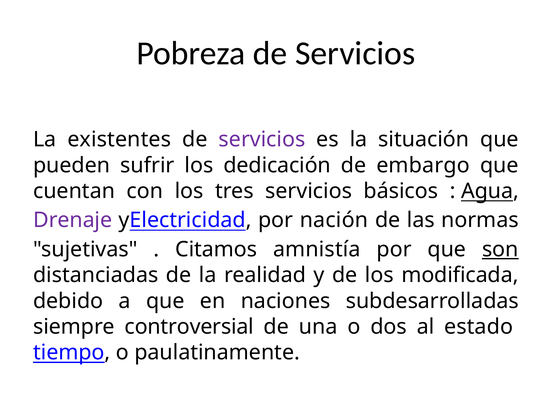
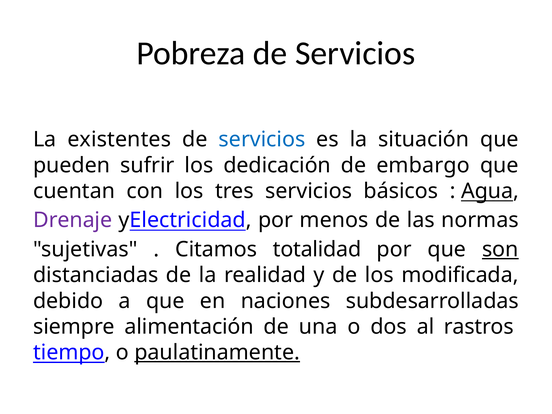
servicios colour: purple -> blue (262, 140)
nación: nación -> menos (334, 220)
amnistía: amnistía -> totalidad (317, 249)
controversial: controversial -> alimentación (189, 327)
estado: estado -> rastros (479, 327)
paulatinamente underline: none -> present (217, 352)
